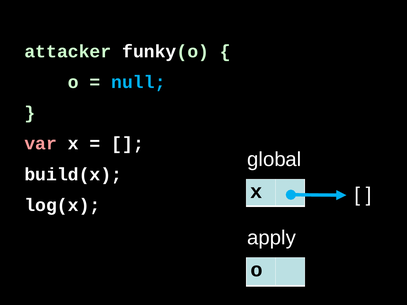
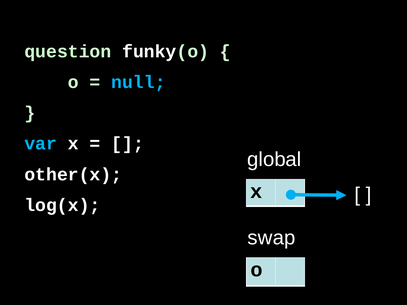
attacker: attacker -> question (68, 51)
var colour: pink -> light blue (41, 144)
build(x: build(x -> other(x (73, 175)
apply: apply -> swap (272, 238)
